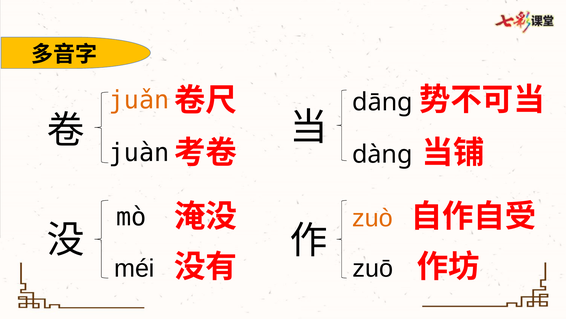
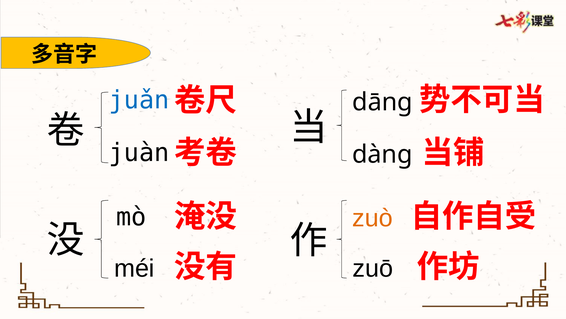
juǎn colour: orange -> blue (139, 100)
